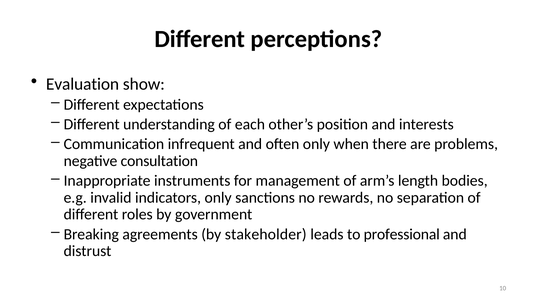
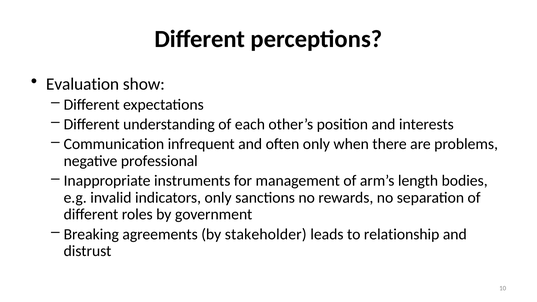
consultation: consultation -> professional (159, 161)
professional: professional -> relationship (402, 234)
